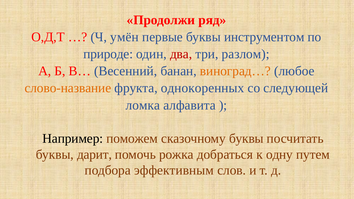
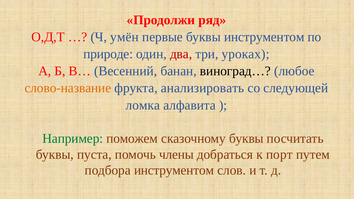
разлом: разлом -> уроках (246, 54)
виноград… colour: orange -> black (235, 71)
однокоренных: однокоренных -> анализировать (203, 88)
Например colour: black -> green (73, 139)
дарит: дарит -> пуста (94, 155)
рожка: рожка -> члены (176, 155)
одну: одну -> порт (279, 155)
подбора эффективным: эффективным -> инструментом (174, 170)
